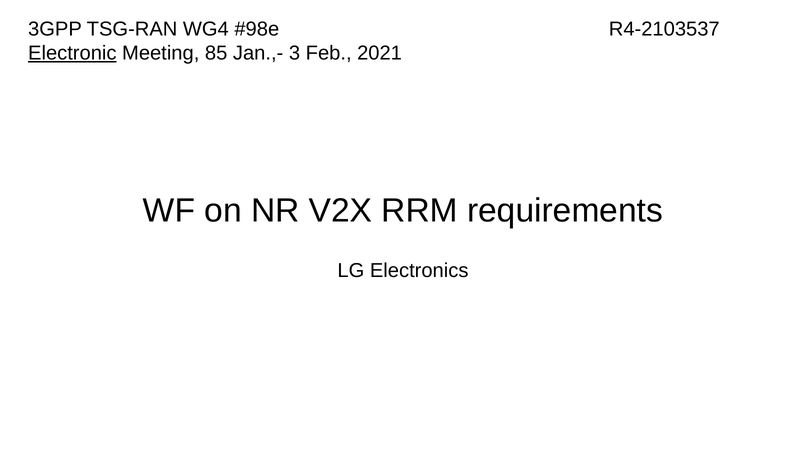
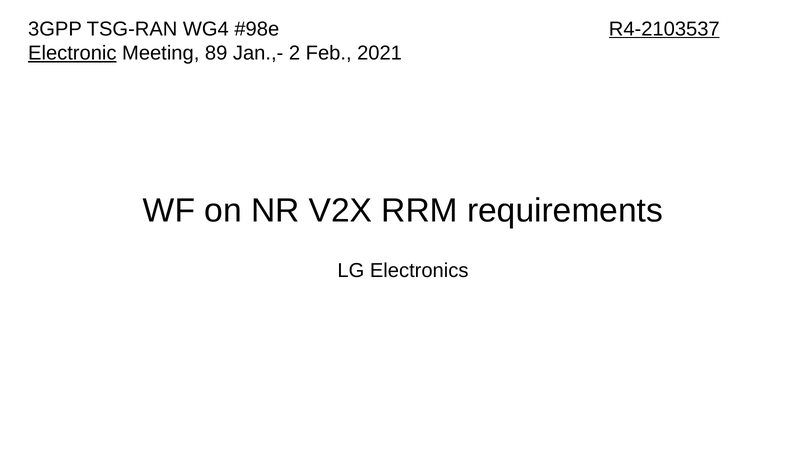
R4-2103537 underline: none -> present (664, 29)
85: 85 -> 89 (216, 53)
3: 3 -> 2 (295, 53)
